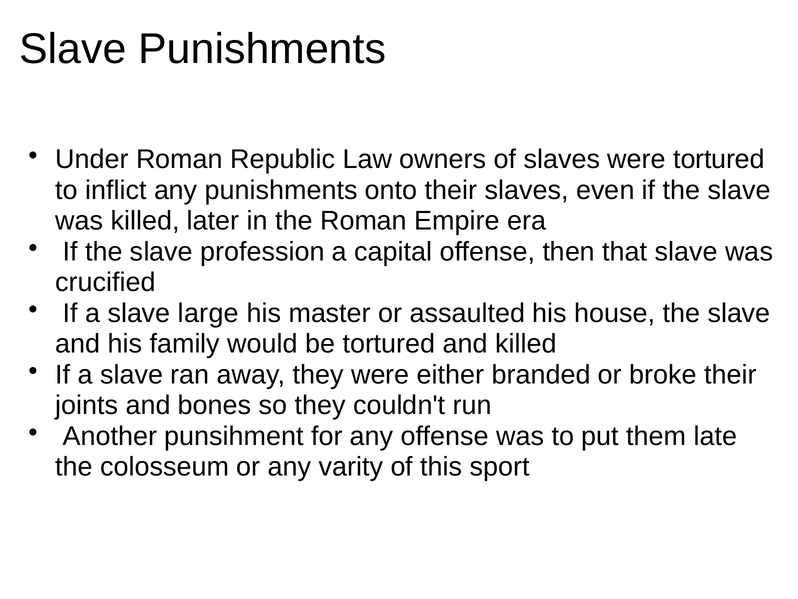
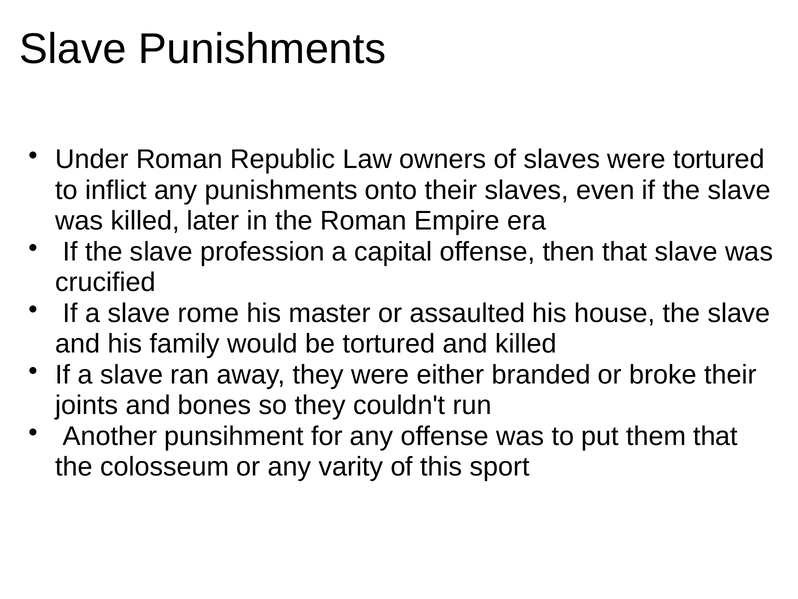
large: large -> rome (209, 313)
them late: late -> that (715, 436)
